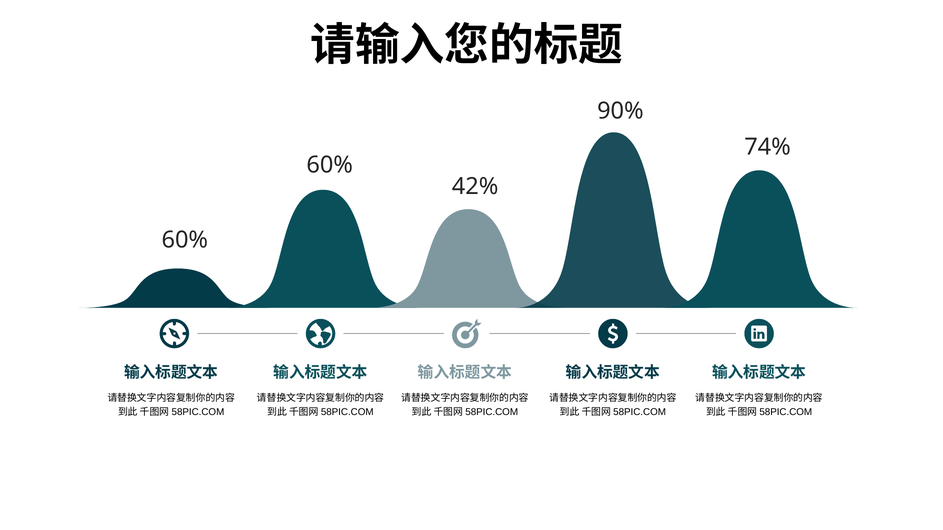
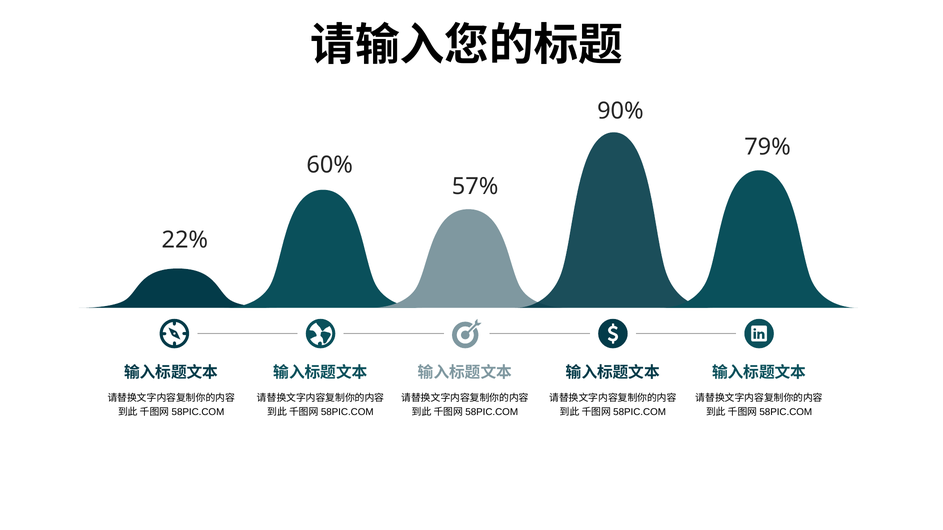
74%: 74% -> 79% (768, 147)
42%: 42% -> 57% (475, 187)
60%: 60% -> 22% (185, 240)
